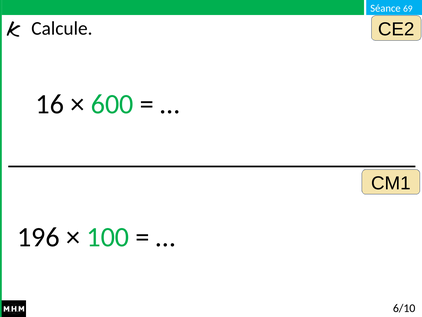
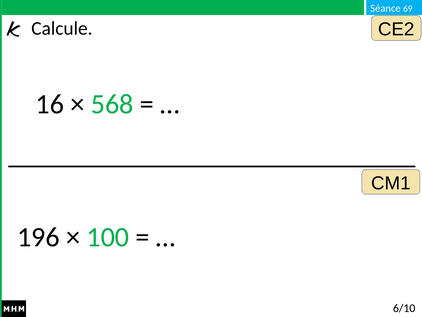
600: 600 -> 568 (112, 104)
